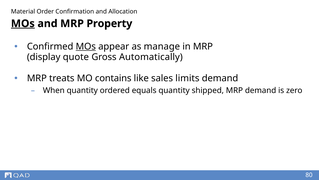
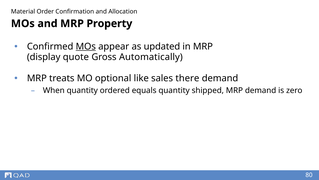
MOs underline: present -> none (23, 24)
manage: manage -> updated (162, 46)
contains: contains -> optional (113, 78)
limits: limits -> there (187, 78)
